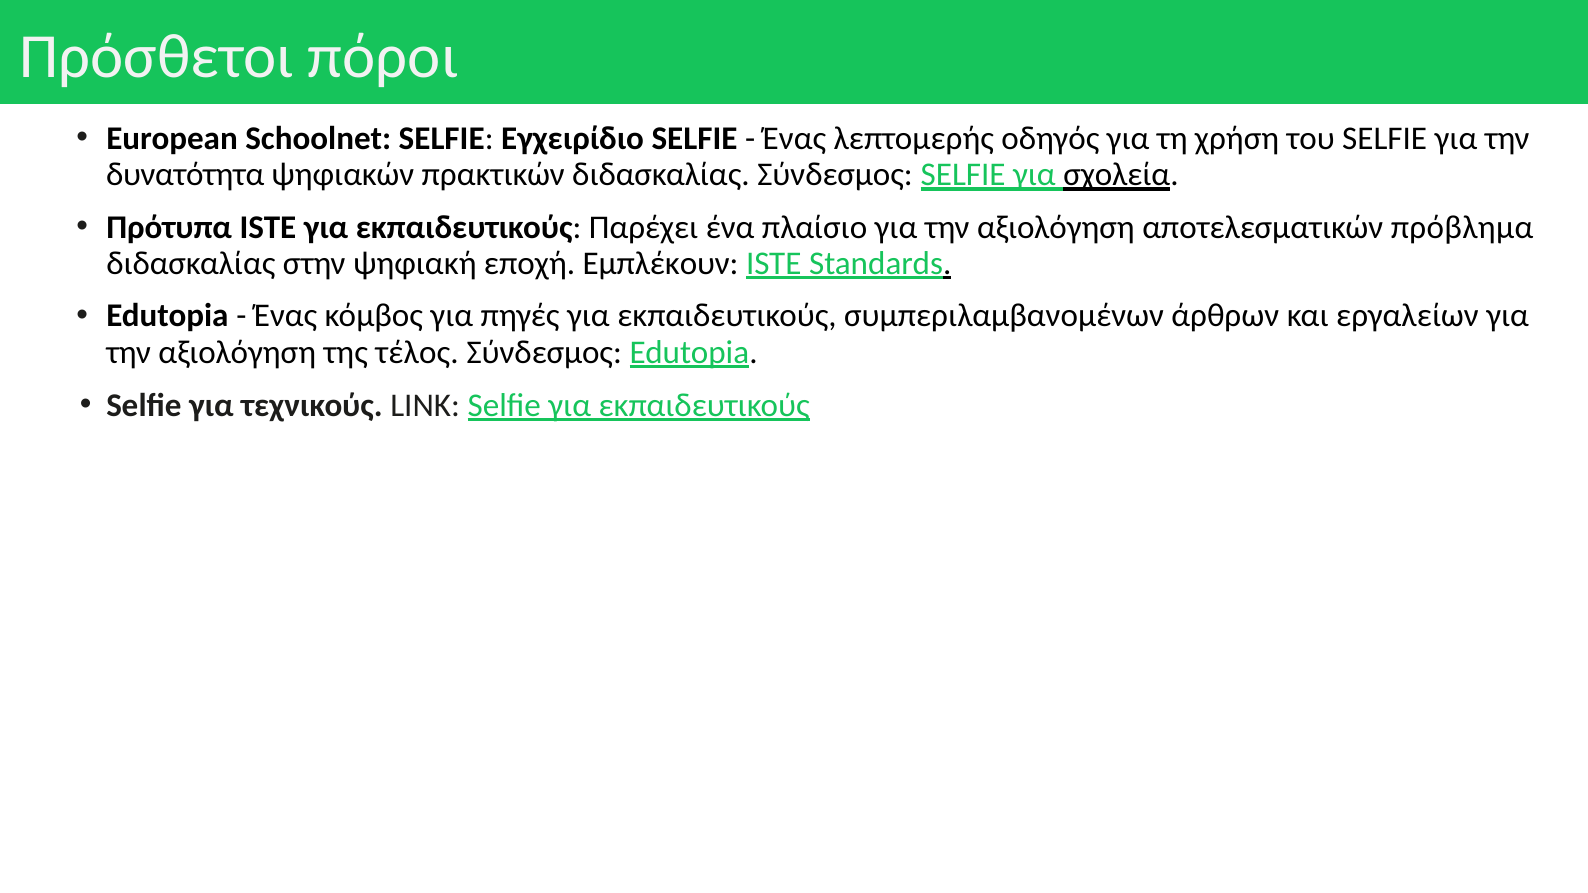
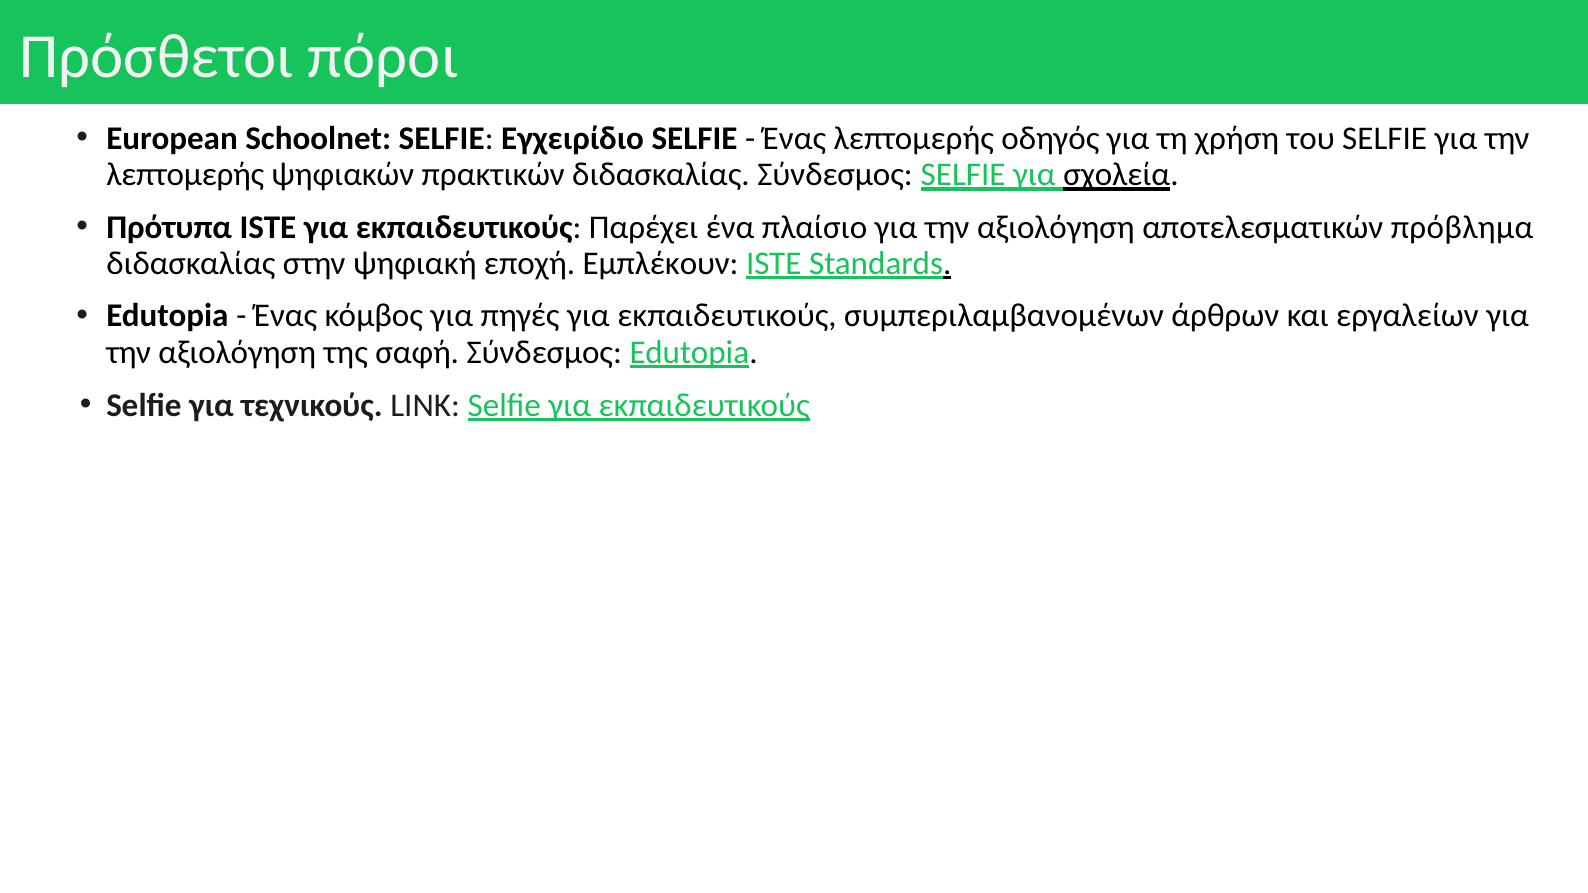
δυνατότητα: δυνατότητα -> λεπτομερής (185, 175)
τέλος: τέλος -> σαφή (417, 352)
